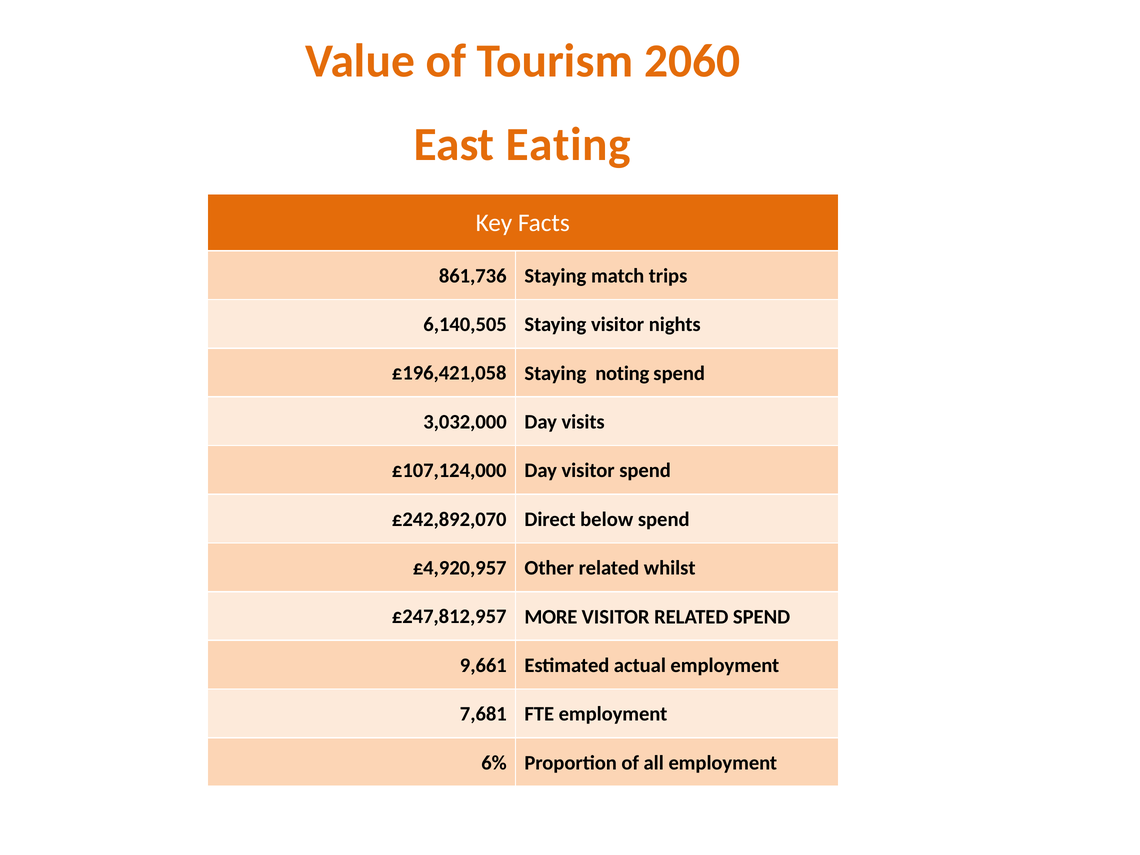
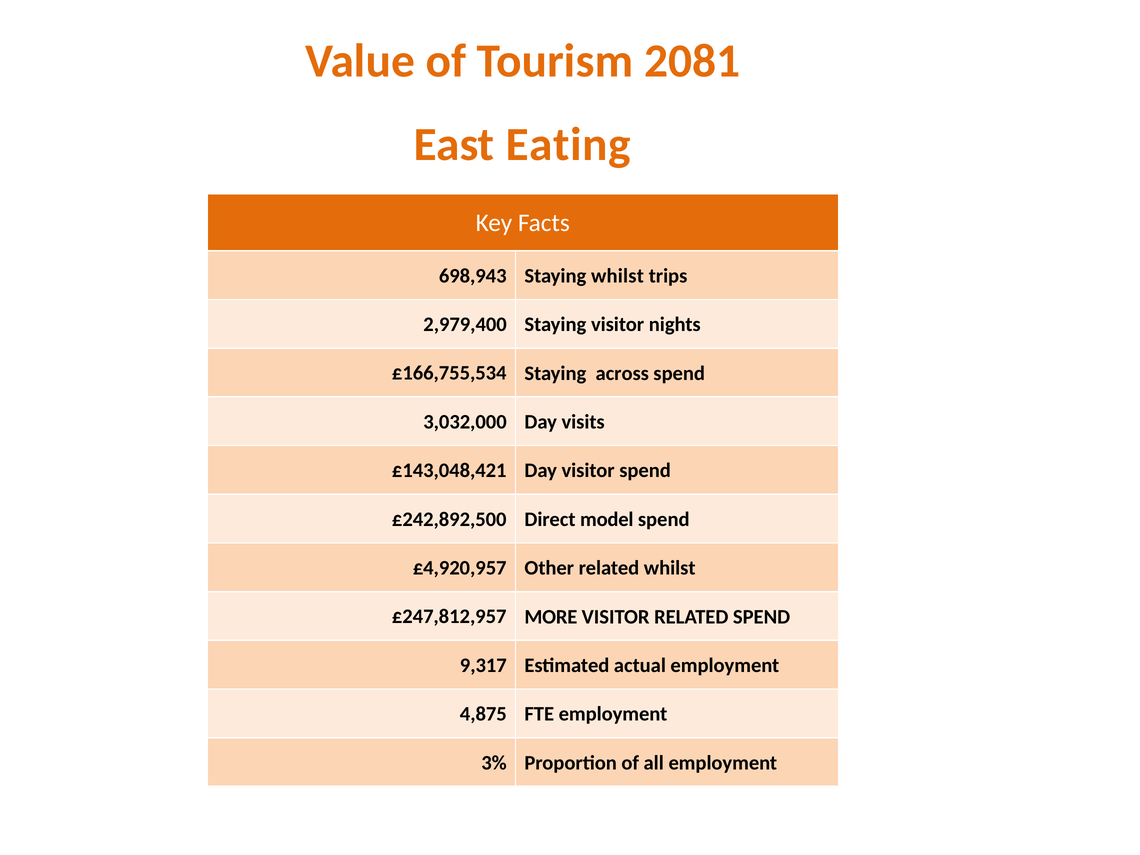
2060: 2060 -> 2081 (692, 61)
861,736: 861,736 -> 698,943 (473, 276)
Staying match: match -> whilst (617, 276)
6,140,505: 6,140,505 -> 2,979,400 (465, 324)
£196,421,058: £196,421,058 -> £166,755,534 (449, 373)
noting: noting -> across (622, 373)
£107,124,000: £107,124,000 -> £143,048,421 (449, 471)
£242,892,070: £242,892,070 -> £242,892,500 (449, 519)
below: below -> model (607, 519)
9,661: 9,661 -> 9,317 (483, 665)
7,681: 7,681 -> 4,875 (483, 714)
6%: 6% -> 3% (494, 763)
